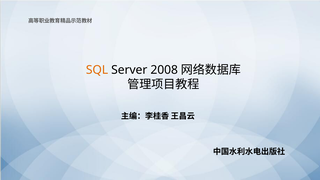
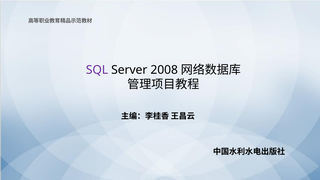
SQL colour: orange -> purple (97, 70)
